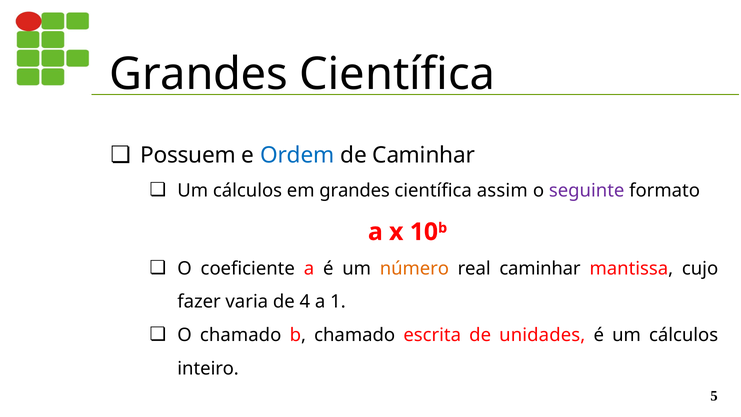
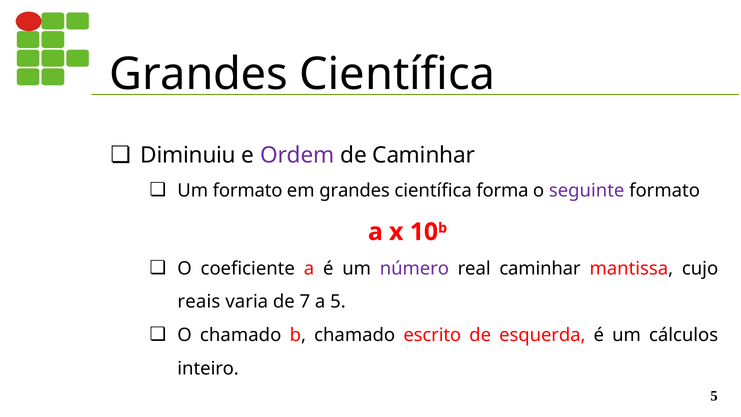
Possuem: Possuem -> Diminuiu (188, 155)
Ordem colour: blue -> purple (297, 155)
cálculos: cálculos -> formato (248, 191)
assim: assim -> forma (502, 191)
número colour: orange -> purple (414, 268)
fazer: fazer -> reais (199, 302)
4: 4 -> 7 (305, 302)
a 1: 1 -> 5 (338, 302)
escrita: escrita -> escrito (432, 335)
unidades: unidades -> esquerda (542, 335)
